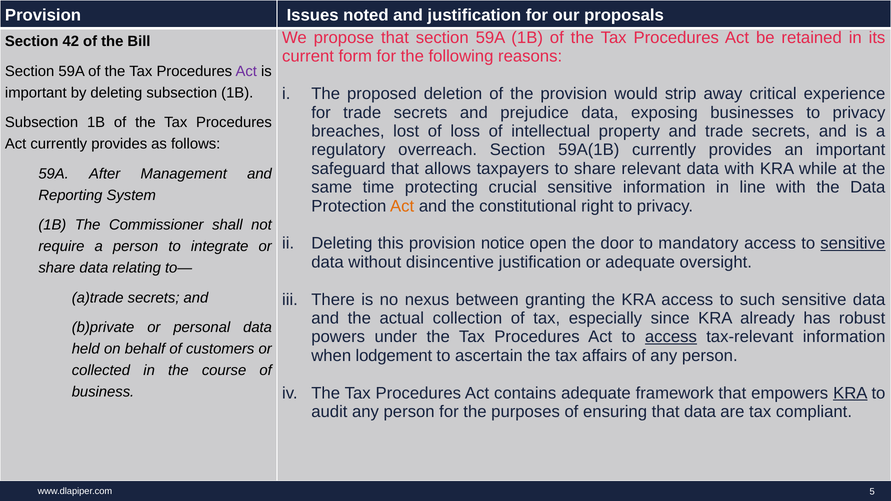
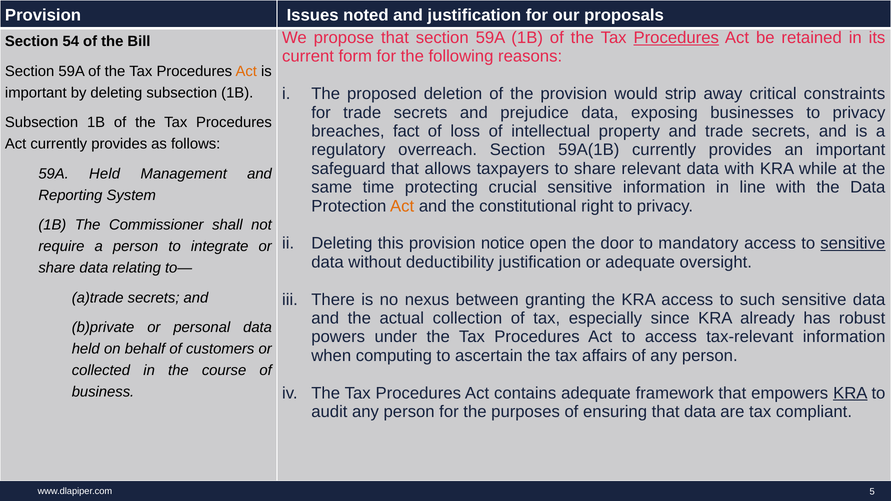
Procedures underline: none -> present (676, 38)
42: 42 -> 54 (71, 42)
Act colour: purple -> orange (246, 71)
experience: experience -> constraints (844, 94)
lost: lost -> fact (406, 131)
59A After: After -> Held (105, 174)
disincentive: disincentive -> deductibility (450, 262)
access underline: present -> none (671, 337)
lodgement: lodgement -> computing (394, 356)
